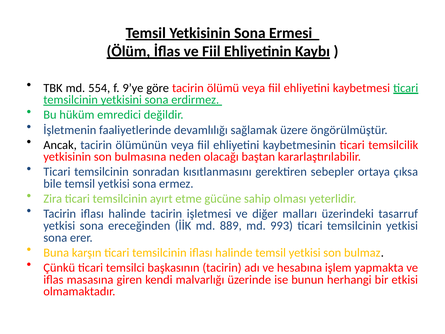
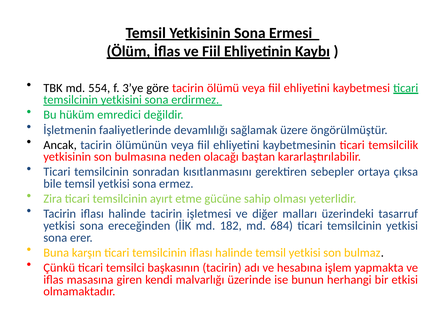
9’ye: 9’ye -> 3’ye (133, 88)
889: 889 -> 182 (231, 226)
993: 993 -> 684 (282, 226)
